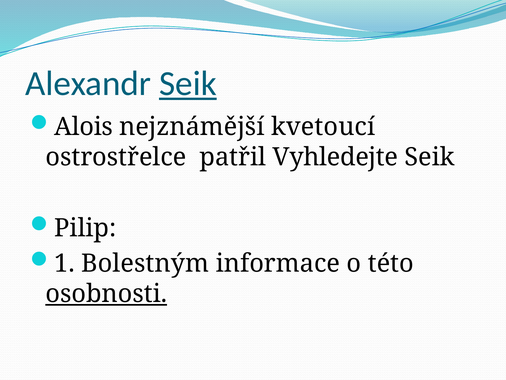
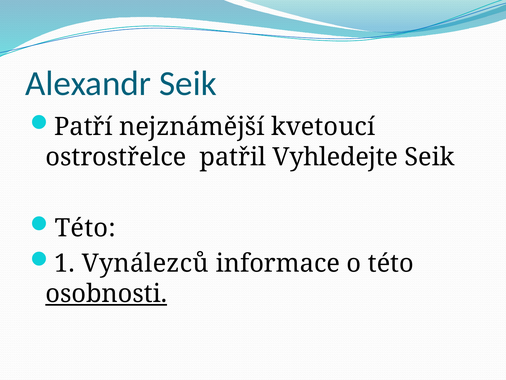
Seik underline: present -> none (188, 84)
Alois: Alois -> Patří (83, 127)
Pilip: Pilip -> Této (85, 228)
Bolestným: Bolestným -> Vynálezců (145, 263)
